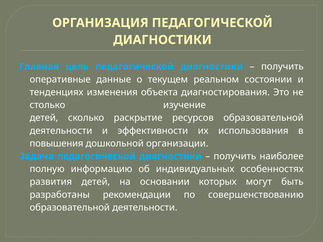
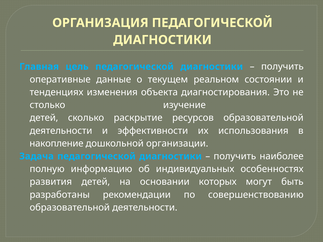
повышения: повышения -> накопление (56, 144)
